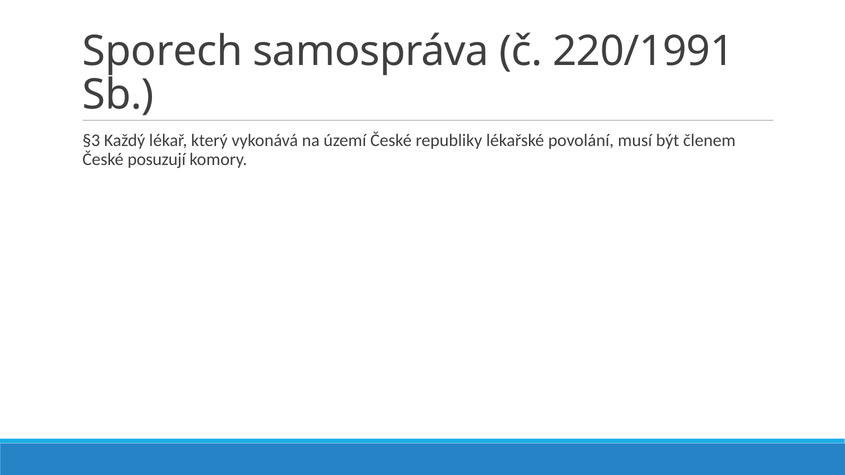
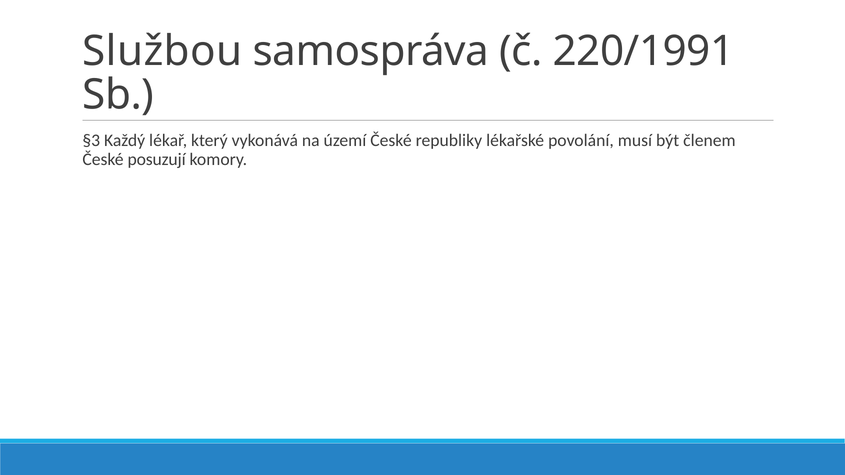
Sporech: Sporech -> Službou (162, 52)
